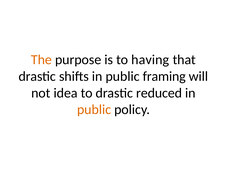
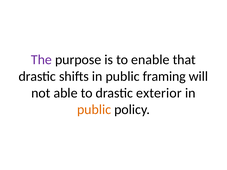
The colour: orange -> purple (41, 60)
having: having -> enable (150, 60)
idea: idea -> able (66, 93)
reduced: reduced -> exterior (159, 93)
